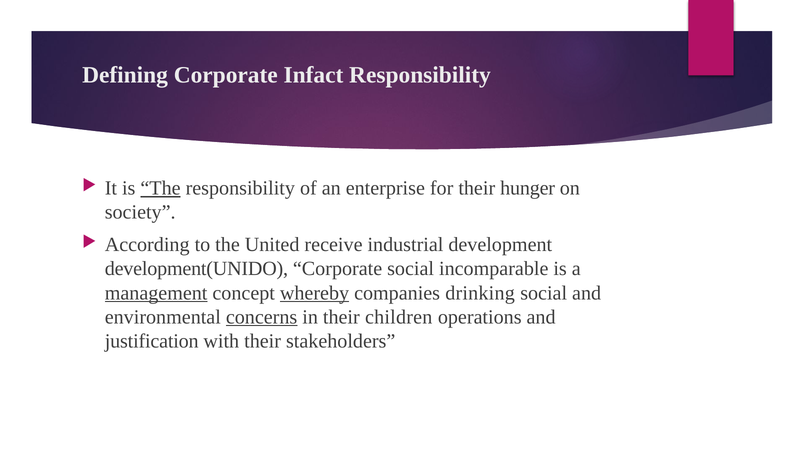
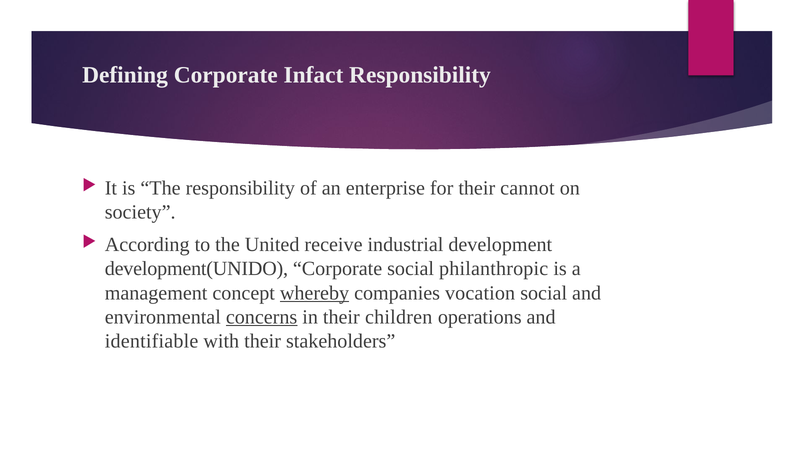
The underline: present -> none (161, 188)
hunger: hunger -> cannot (527, 188)
incomparable: incomparable -> philanthropic (494, 269)
management underline: present -> none (156, 293)
drinking: drinking -> vocation (480, 293)
justification: justification -> identifiable (152, 341)
